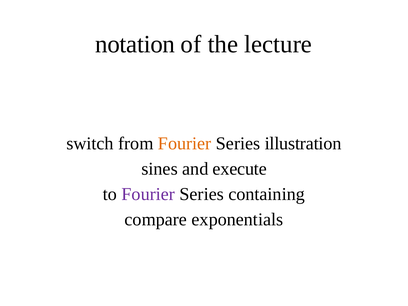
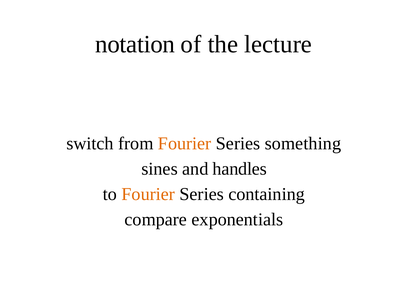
illustration: illustration -> something (303, 143)
execute: execute -> handles (240, 169)
Fourier colour: purple -> orange (148, 194)
